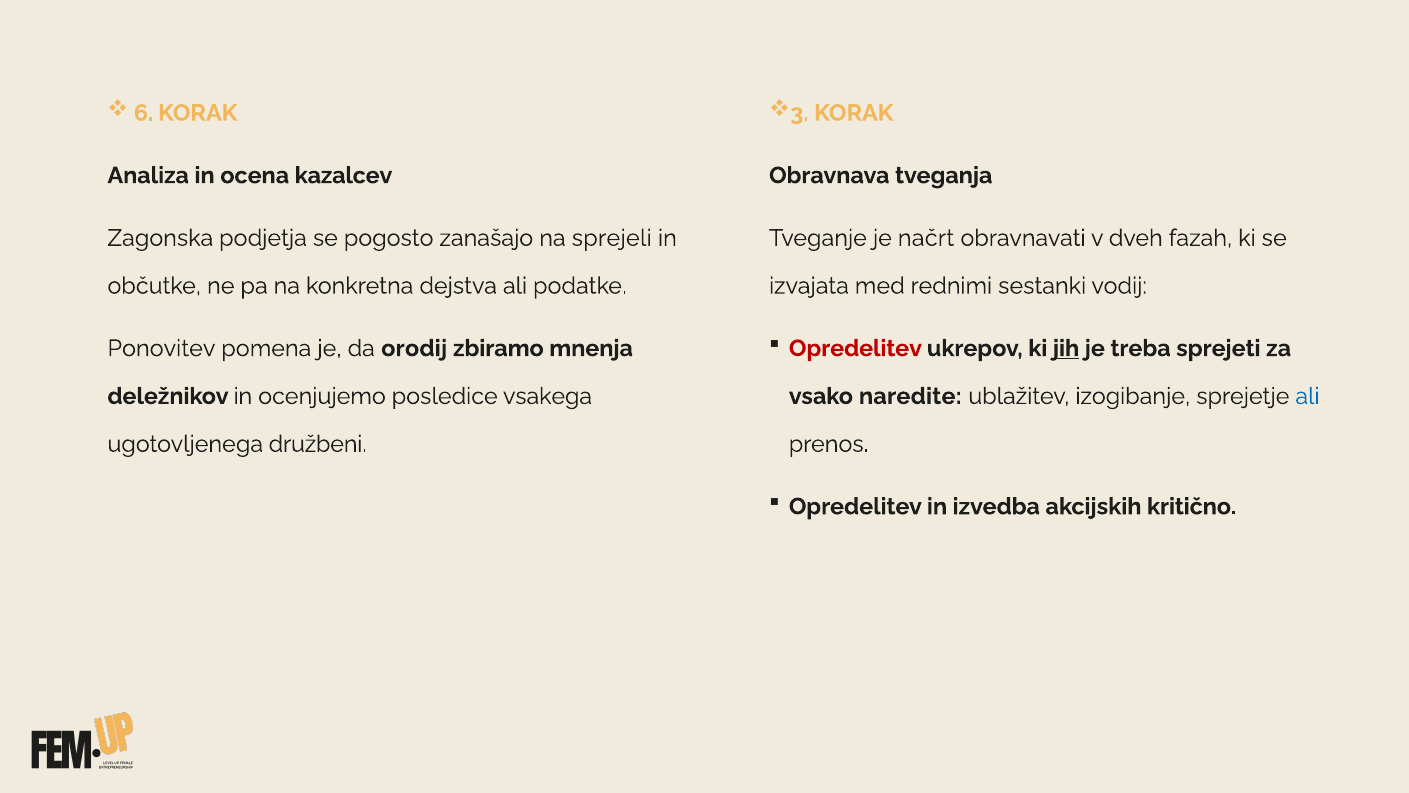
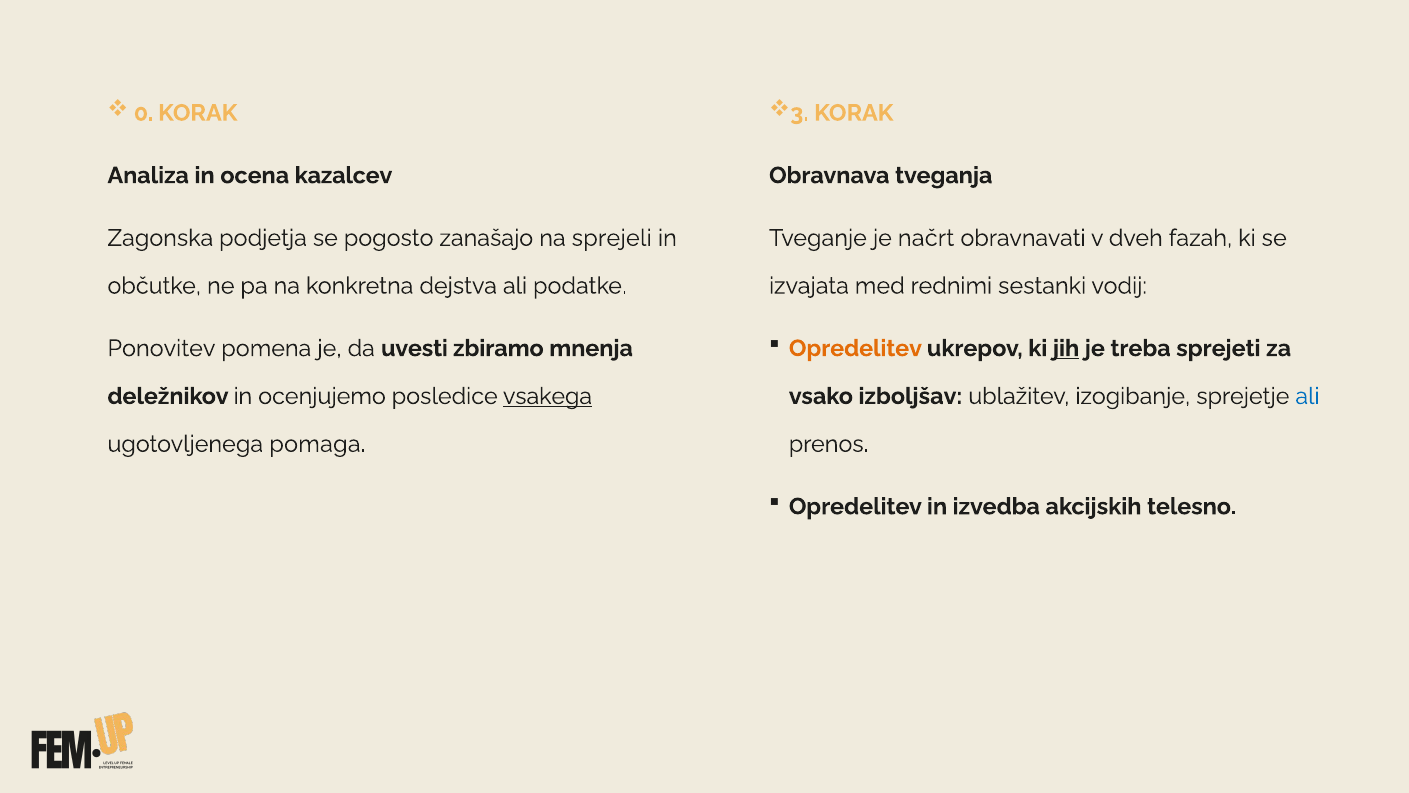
6: 6 -> 0 (143, 113)
Opredelitev colour: red -> orange (855, 348)
orodij: orodij -> uvesti (414, 348)
vsakega underline: none -> present (548, 396)
naredite: naredite -> izboljšav (910, 396)
družbeni: družbeni -> pomaga (317, 444)
kritično: kritično -> telesno (1192, 506)
